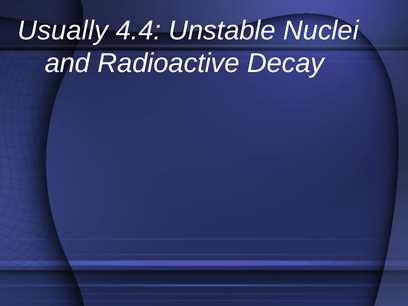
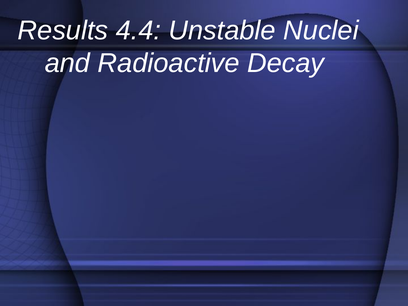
Usually: Usually -> Results (63, 30)
